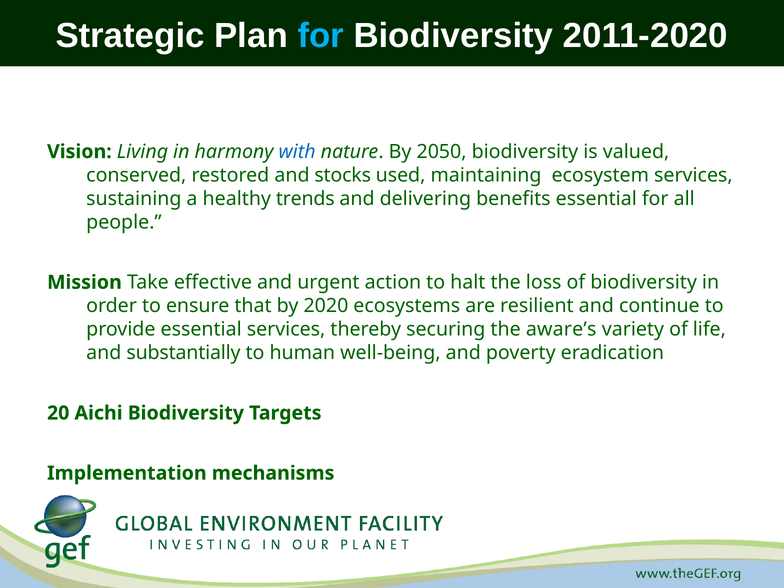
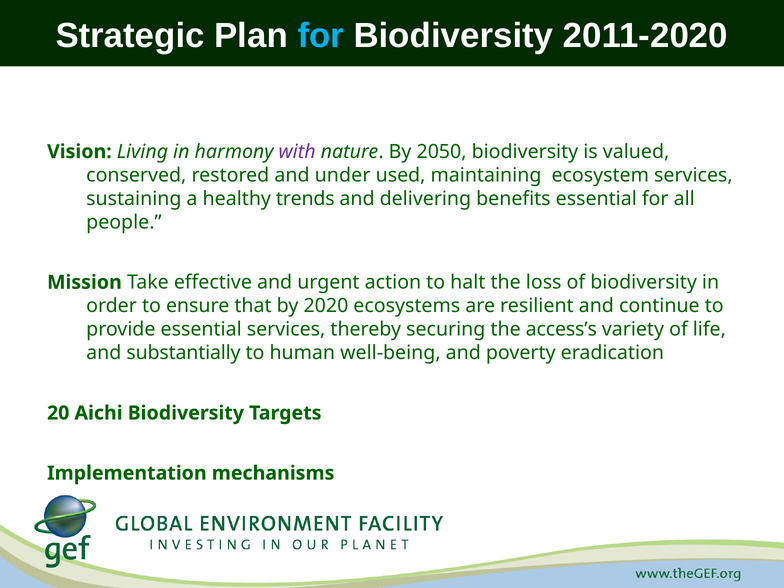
with colour: blue -> purple (297, 152)
stocks: stocks -> under (343, 175)
aware’s: aware’s -> access’s (561, 329)
